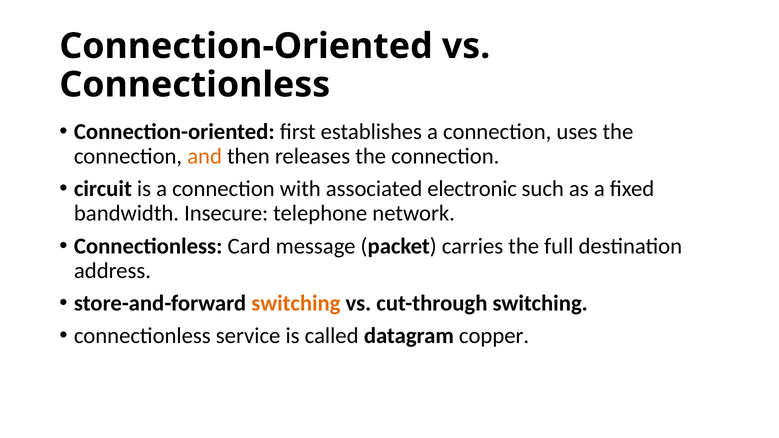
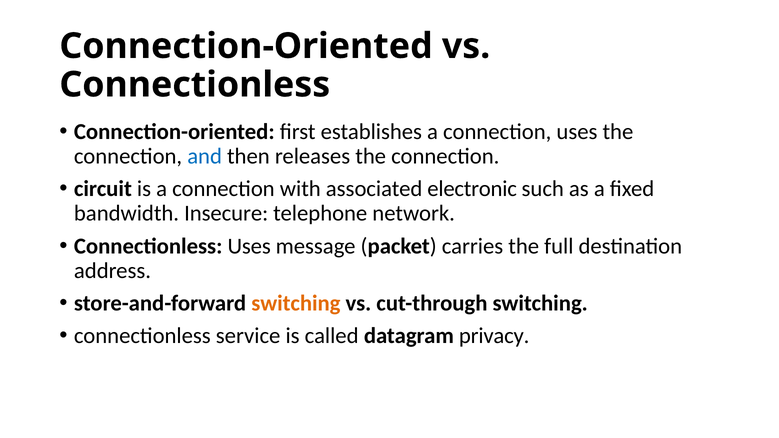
and colour: orange -> blue (205, 156)
Connectionless Card: Card -> Uses (249, 246)
copper: copper -> privacy (494, 336)
